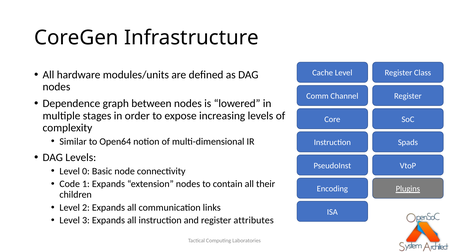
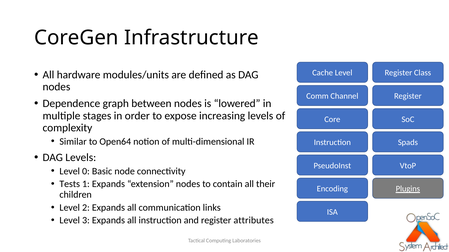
Code: Code -> Tests (70, 184)
